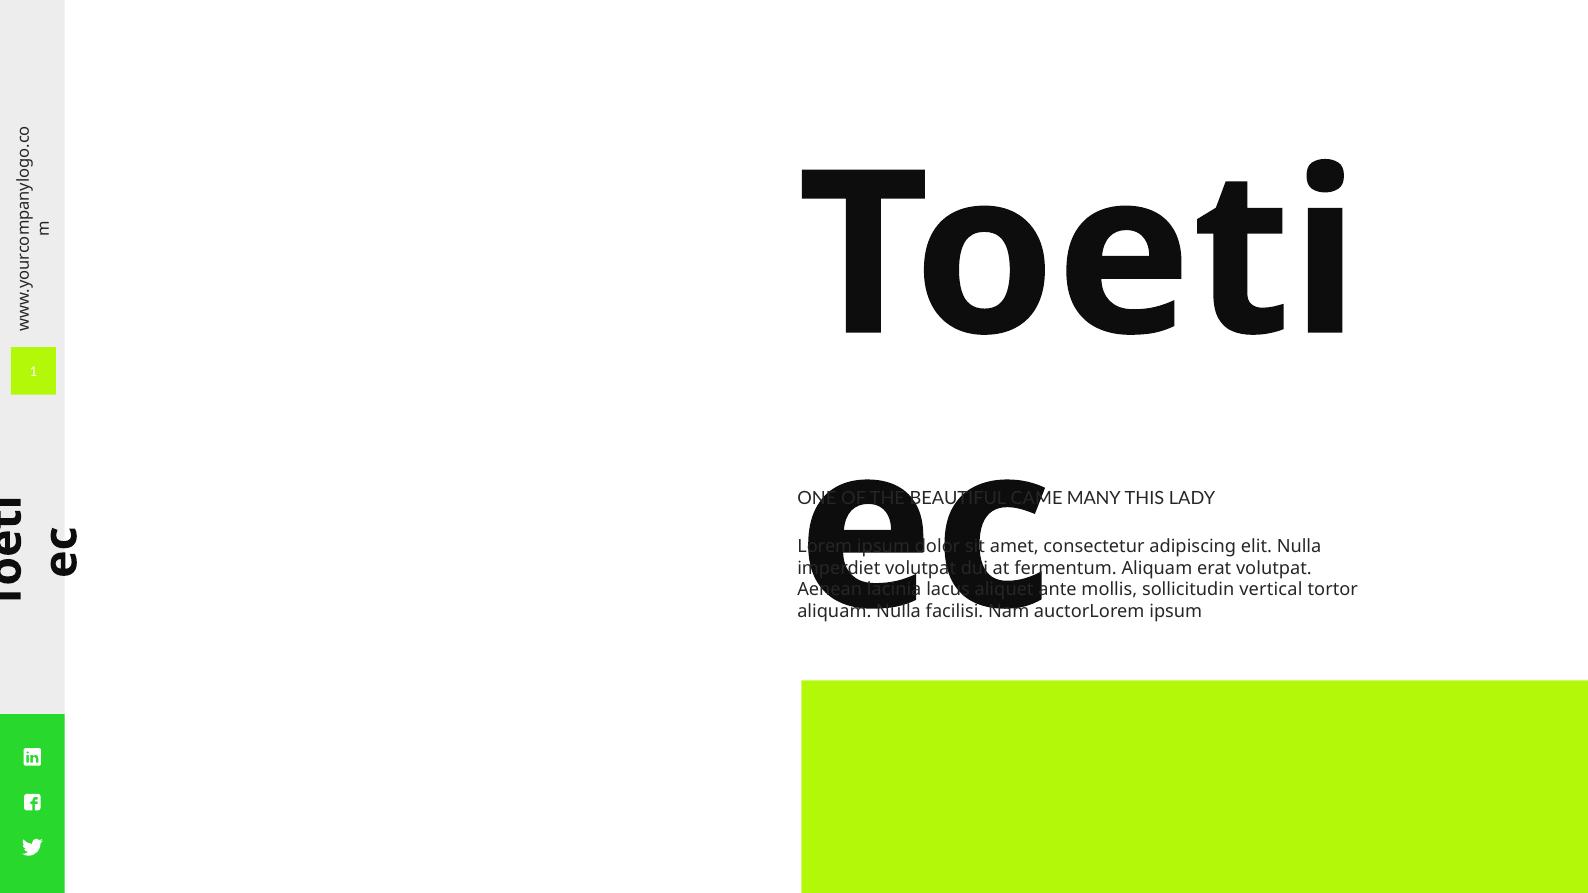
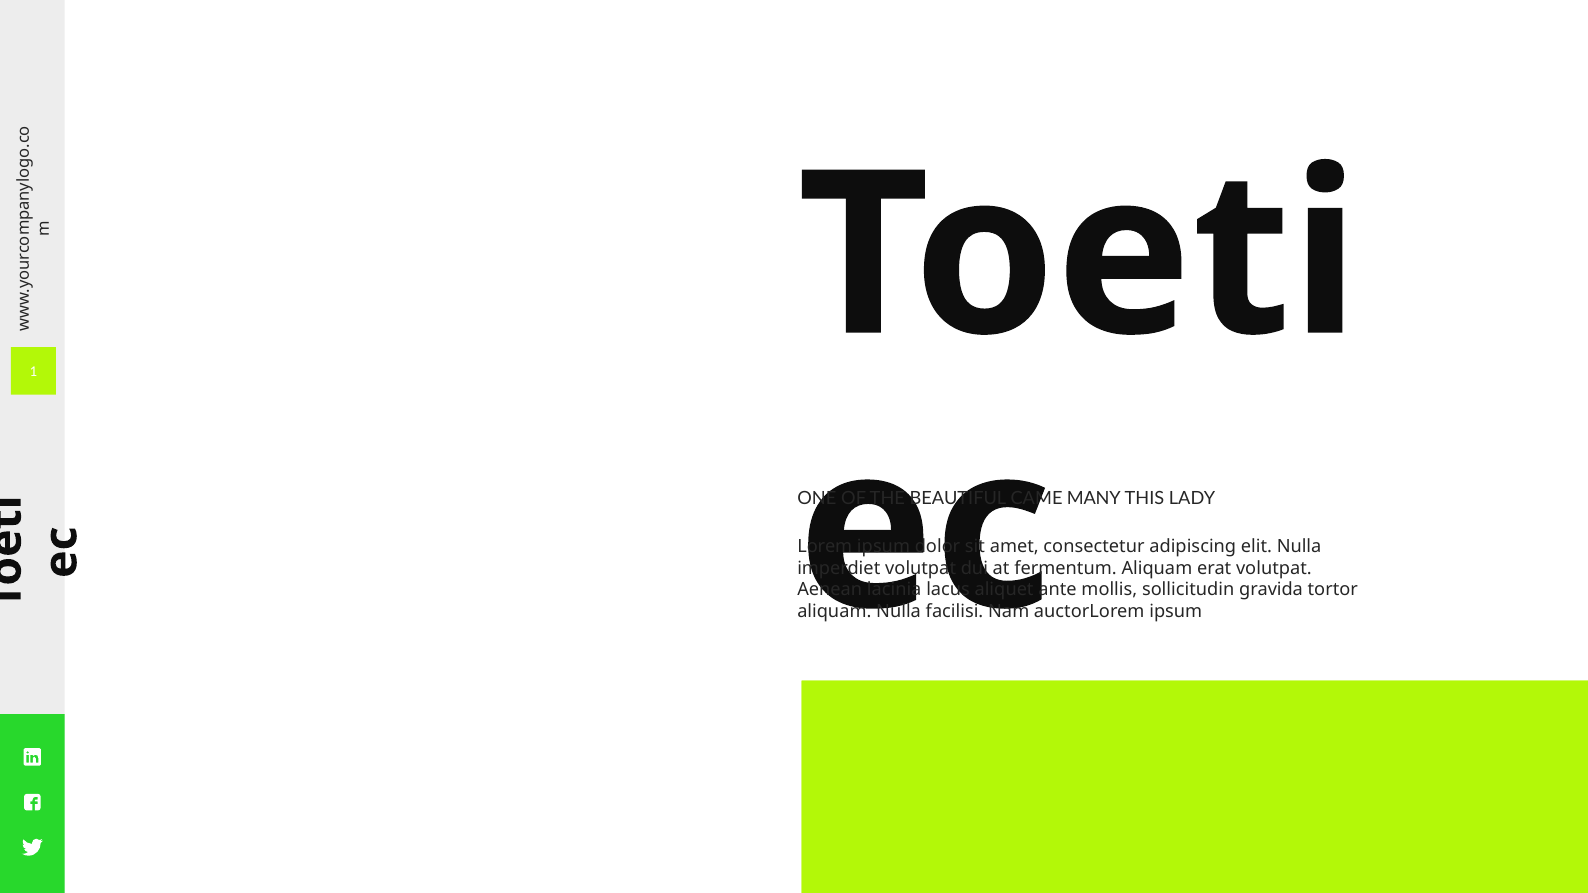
vertical: vertical -> gravida (1271, 590)
